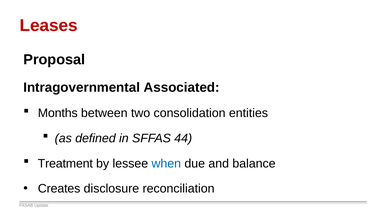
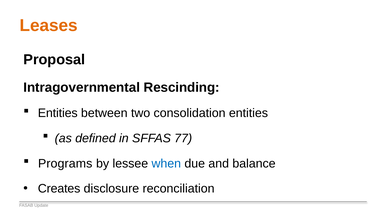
Leases colour: red -> orange (49, 25)
Associated: Associated -> Rescinding (182, 88)
Months: Months -> Entities (58, 113)
44: 44 -> 77 (183, 138)
Treatment: Treatment -> Programs (65, 164)
